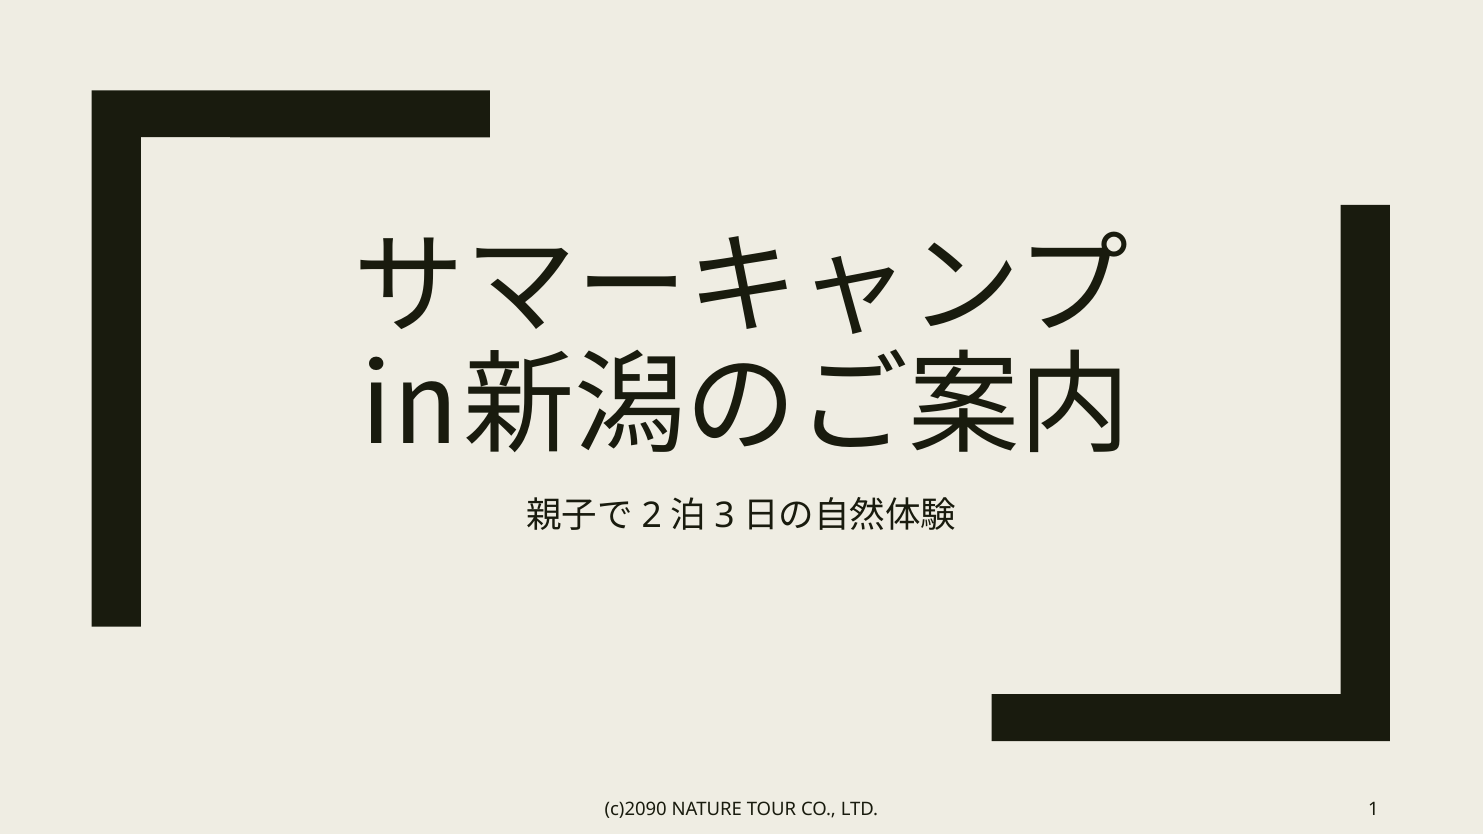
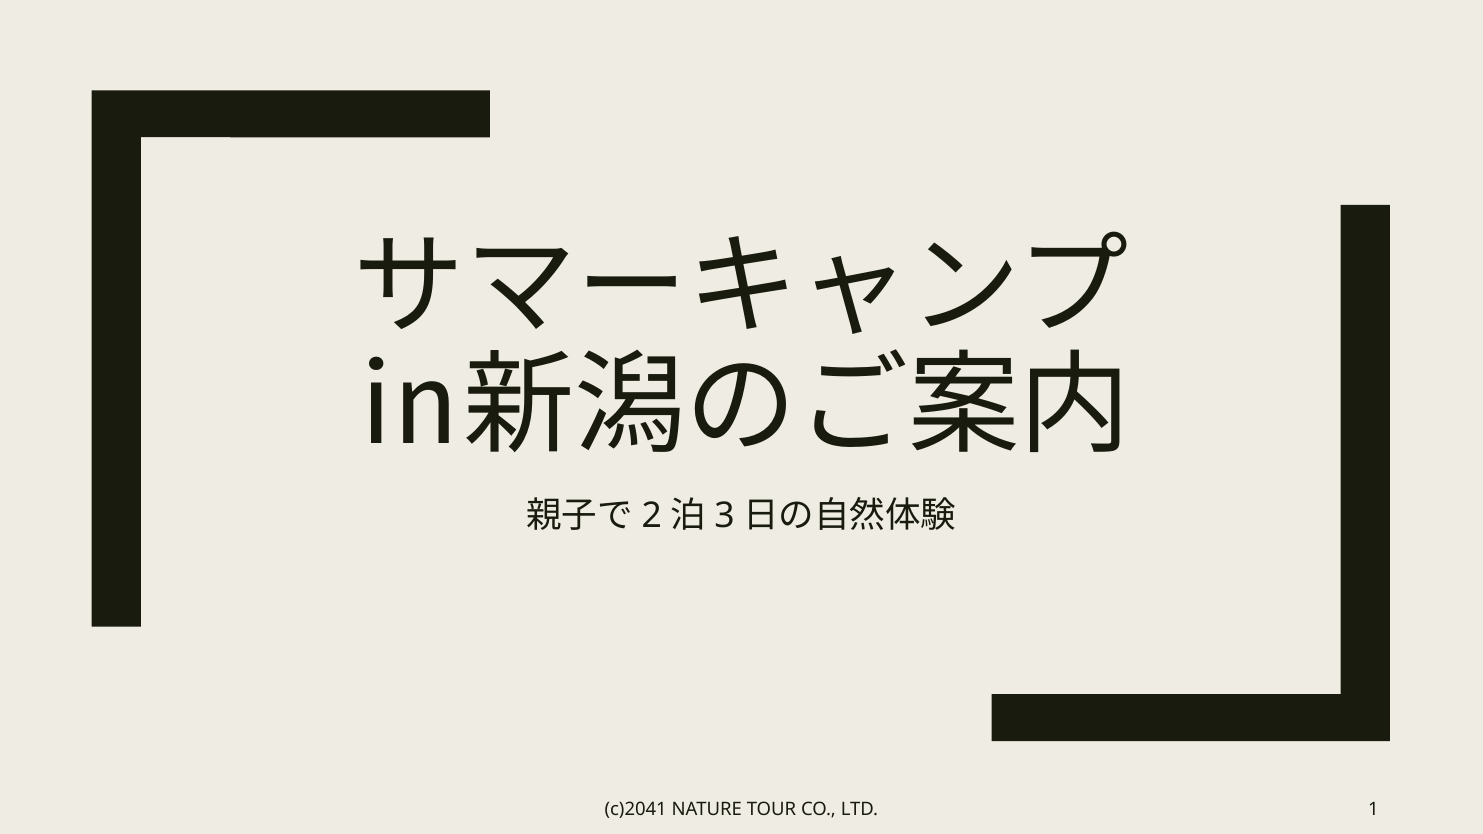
c)2090: c)2090 -> c)2041 (636, 809)
